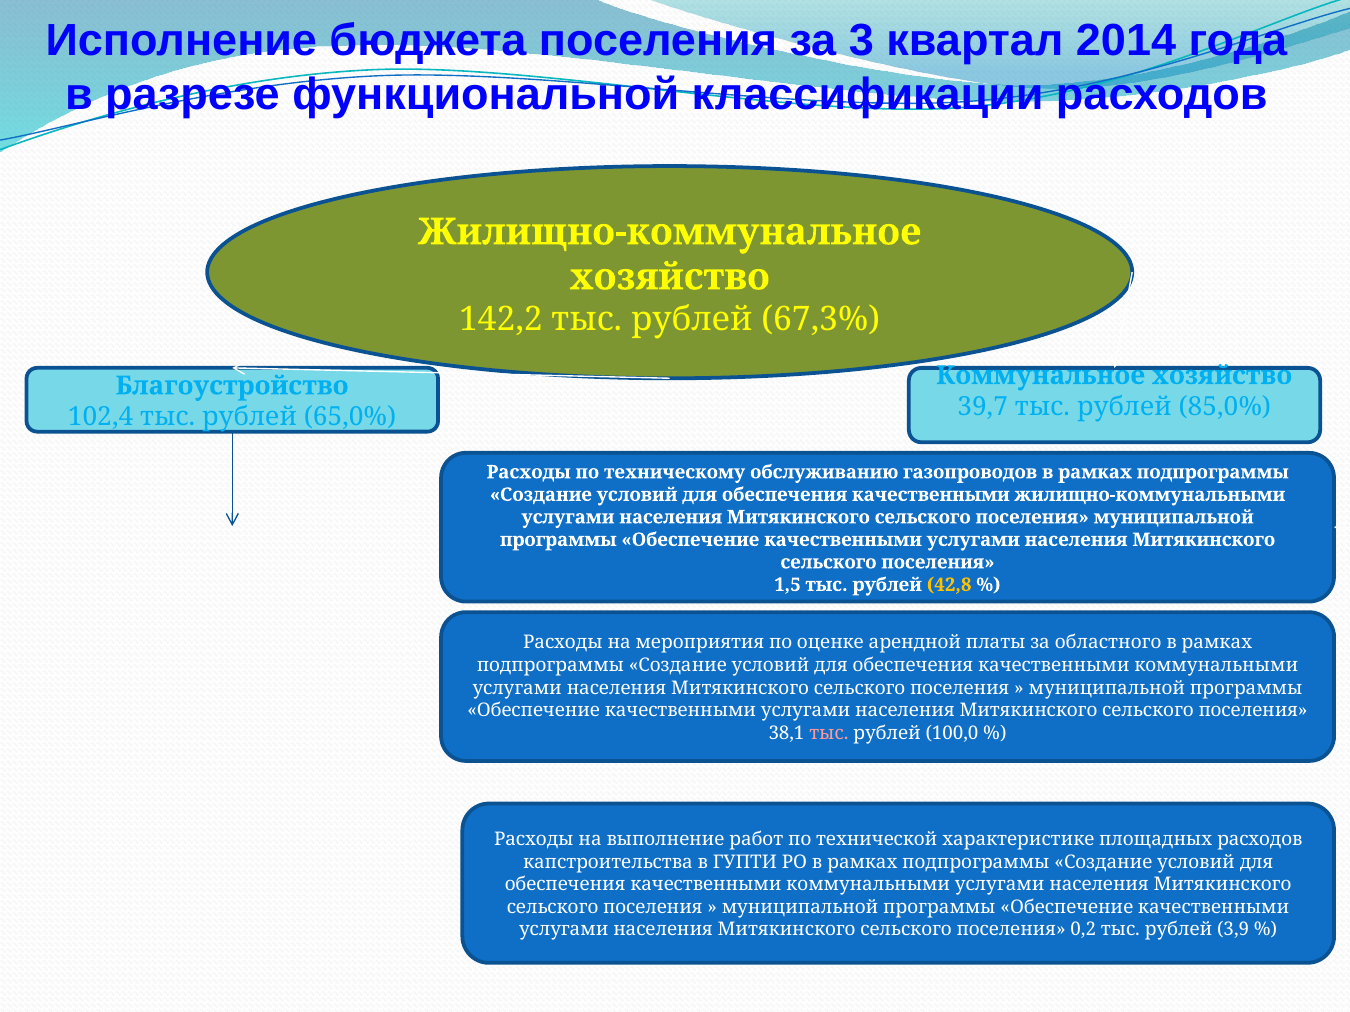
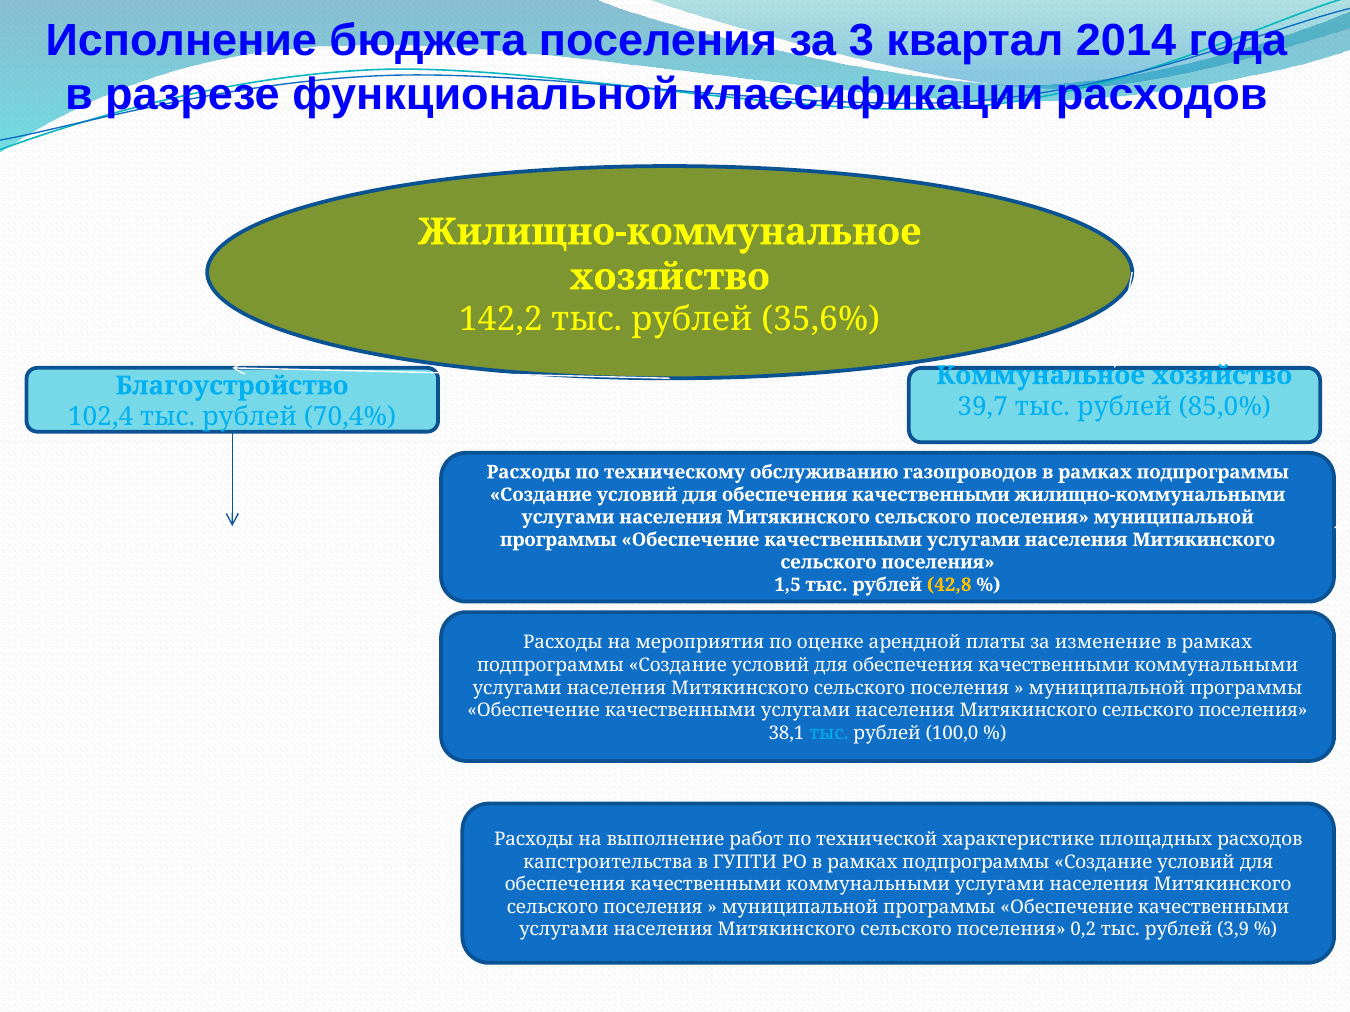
67,3%: 67,3% -> 35,6% (821, 320)
65,0%: 65,0% -> 70,4% (350, 417)
областного: областного -> изменение (1108, 643)
тыс colour: pink -> light blue (829, 733)
